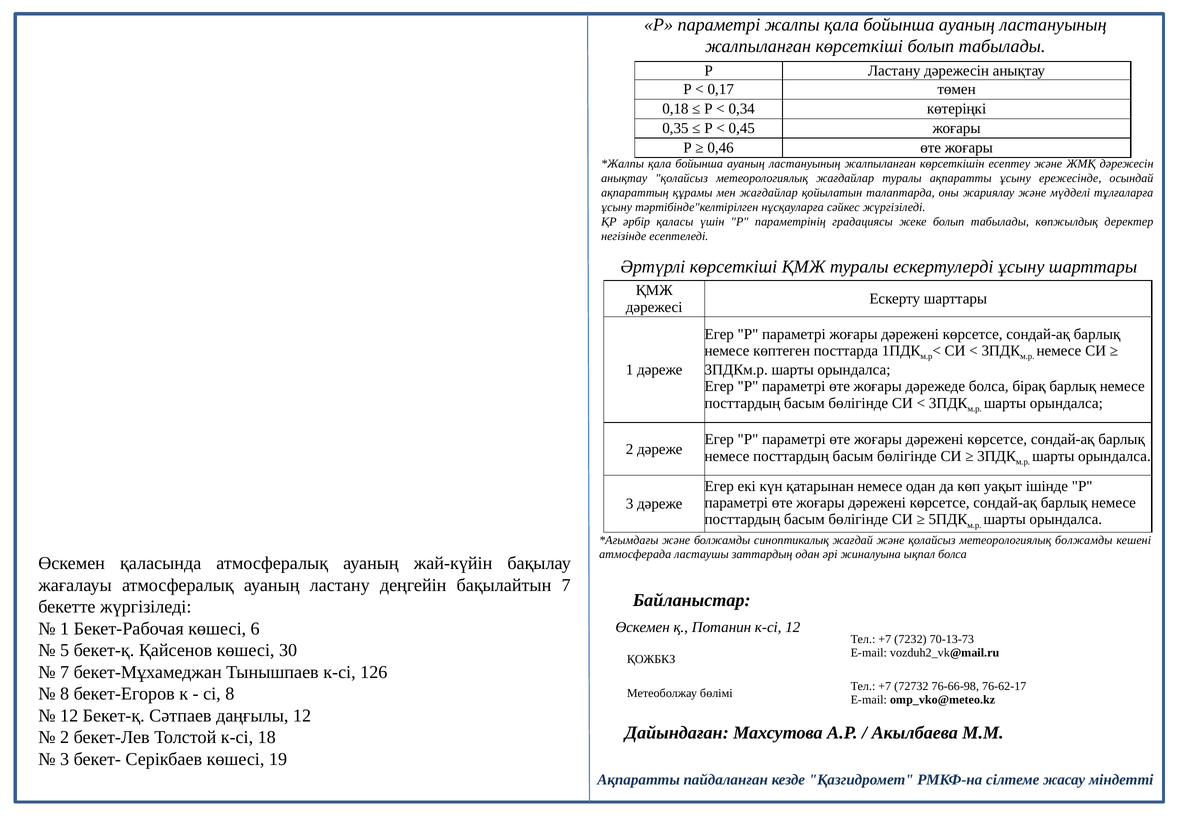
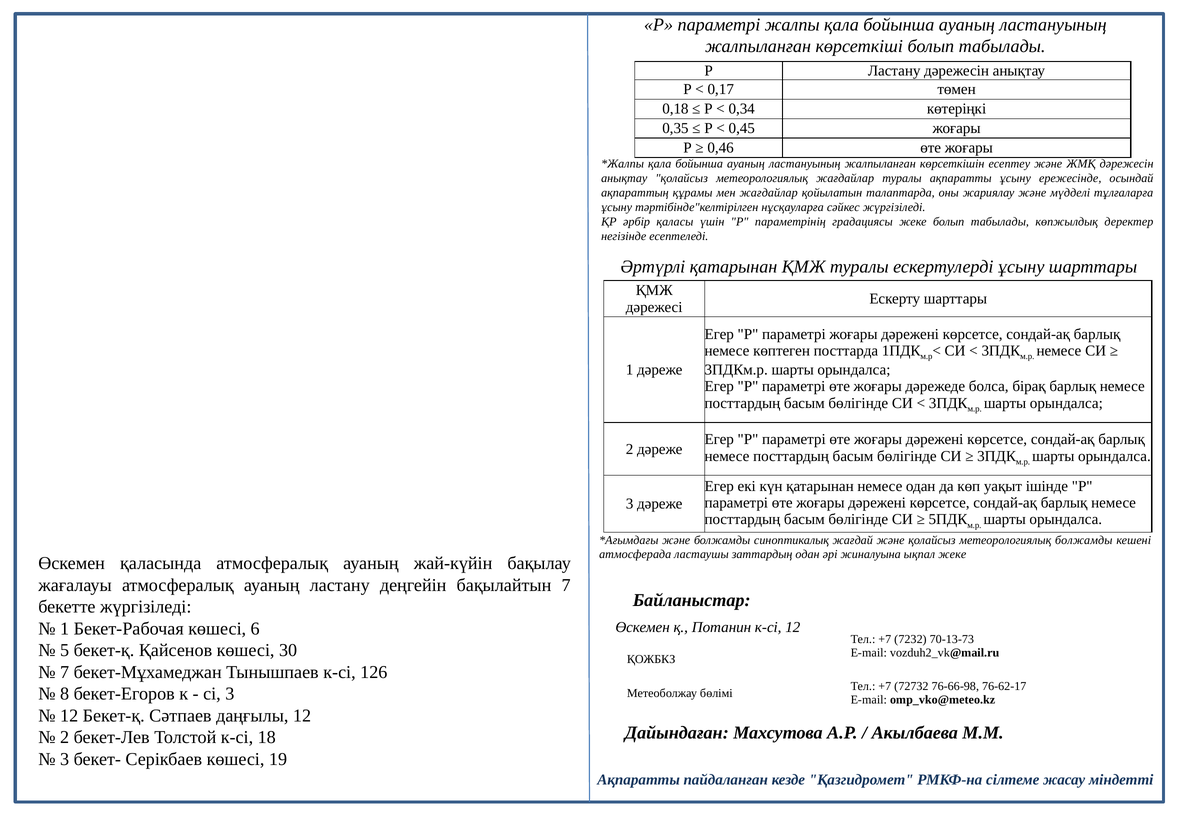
Әртүрлі көрсеткіші: көрсеткіші -> қатарынан (733, 267)
ықпал болса: болса -> жеке (952, 555)
сі 8: 8 -> 3 (230, 694)
